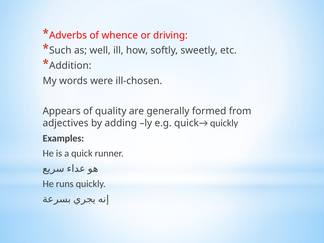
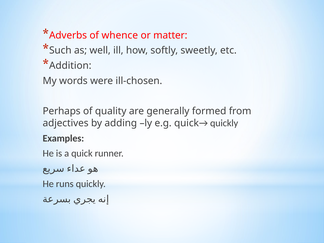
driving: driving -> matter (170, 35)
Appears: Appears -> Perhaps (62, 111)
